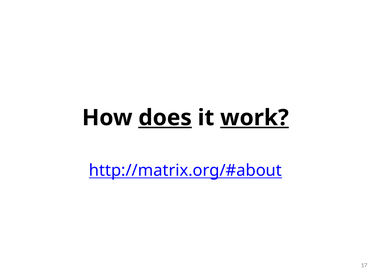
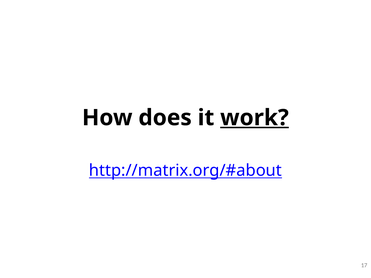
does underline: present -> none (165, 118)
